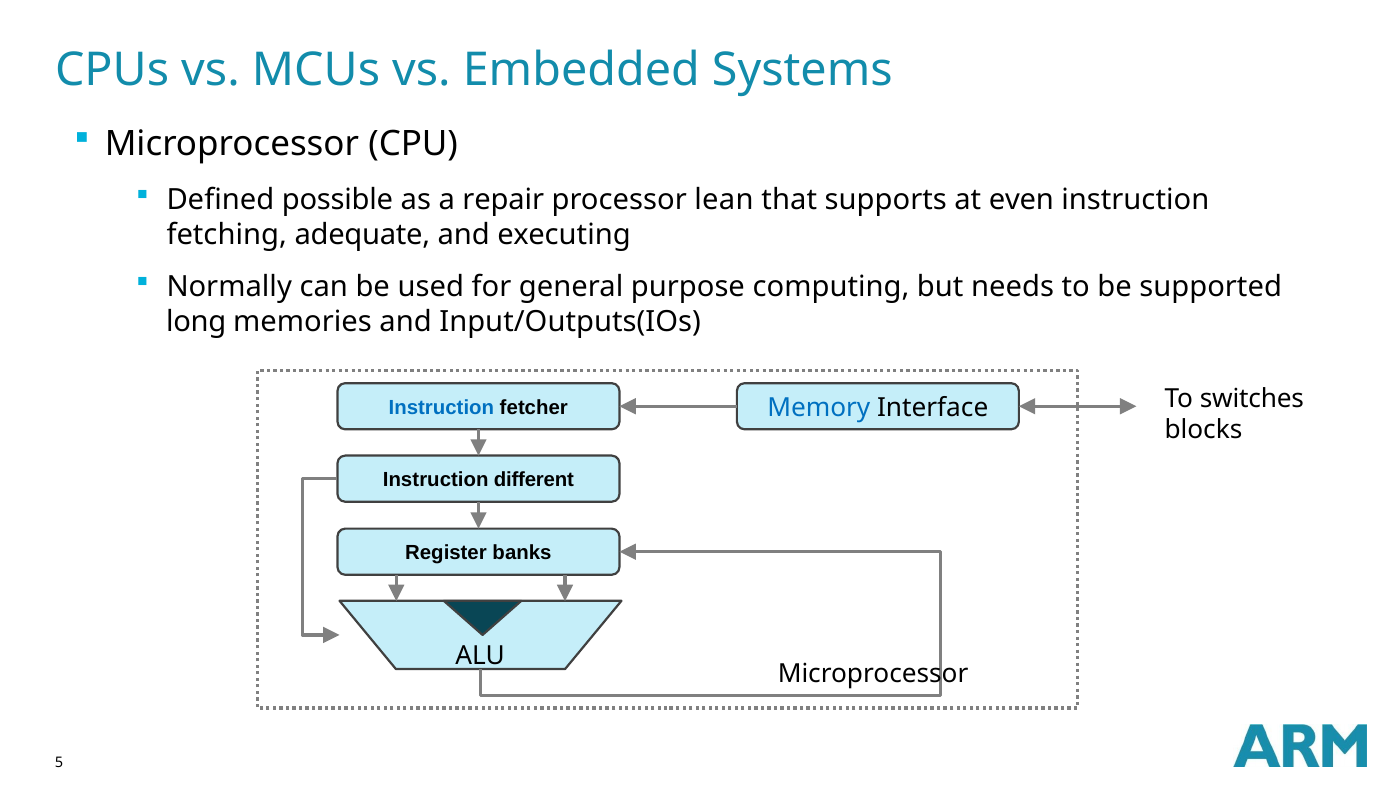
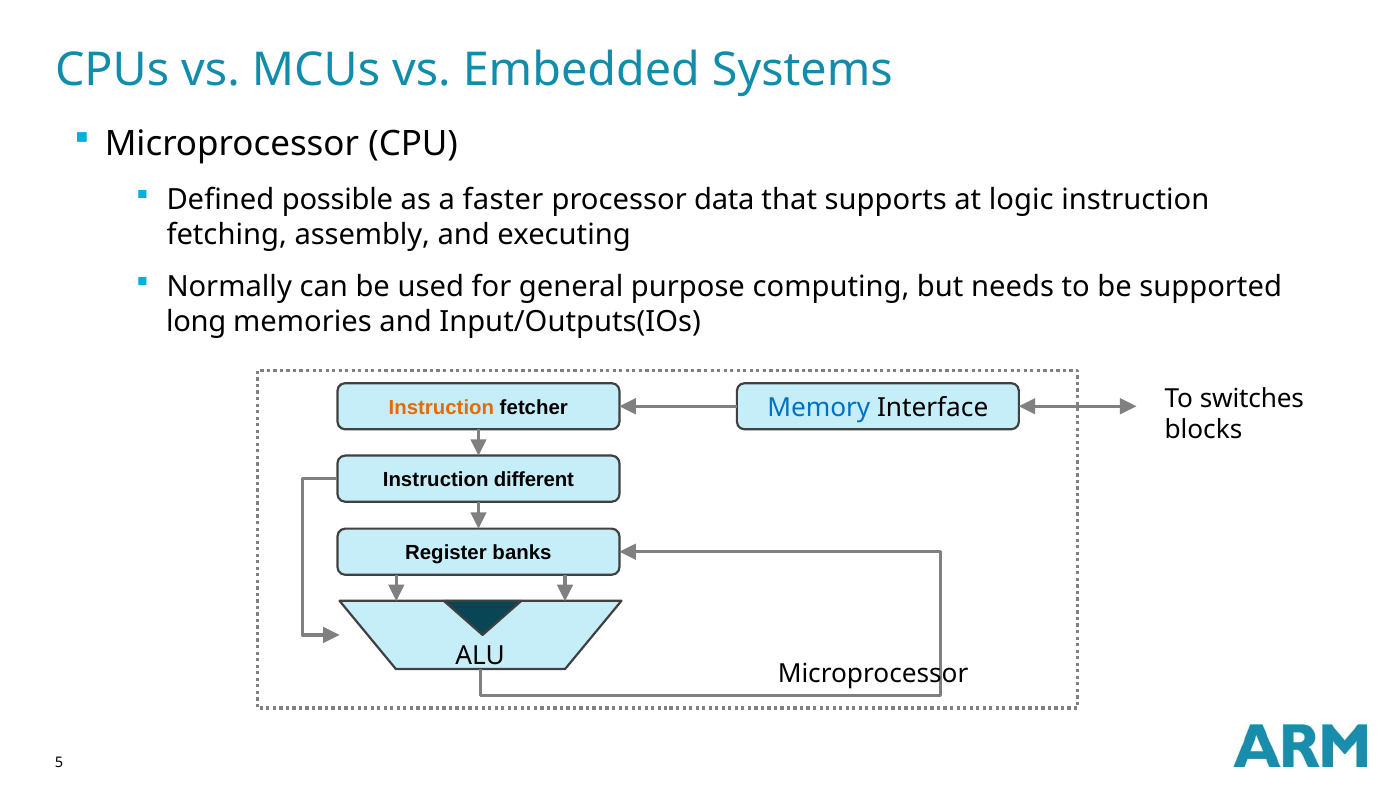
repair: repair -> faster (503, 200)
lean: lean -> data (724, 200)
even: even -> logic (1021, 200)
adequate: adequate -> assembly (362, 235)
Instruction colour: blue -> orange (441, 407)
